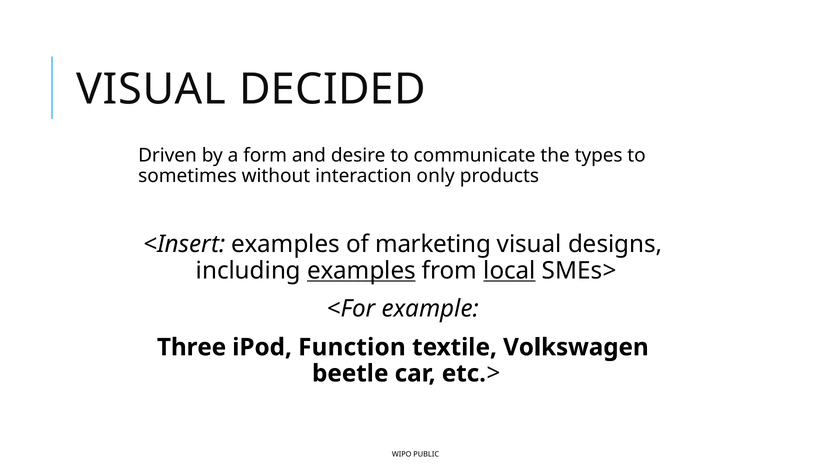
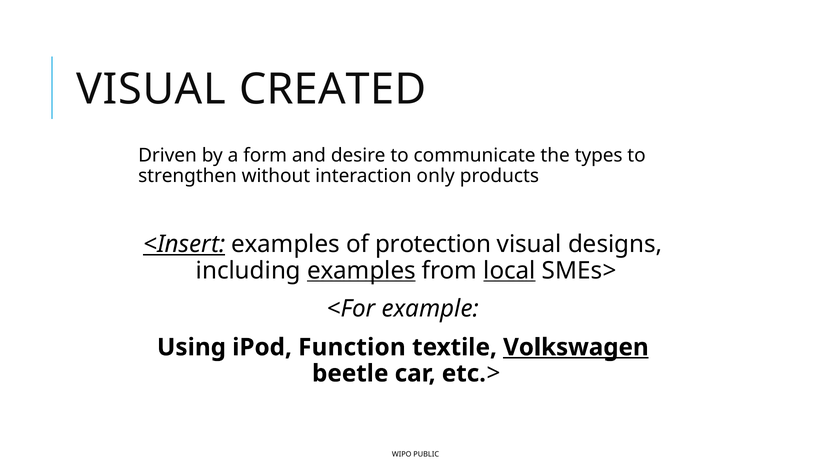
DECIDED: DECIDED -> CREATED (333, 89)
sometimes: sometimes -> strengthen (187, 176)
<Insert underline: none -> present (184, 244)
marketing: marketing -> protection (433, 244)
Three: Three -> Using (192, 347)
Volkswagen underline: none -> present (576, 347)
